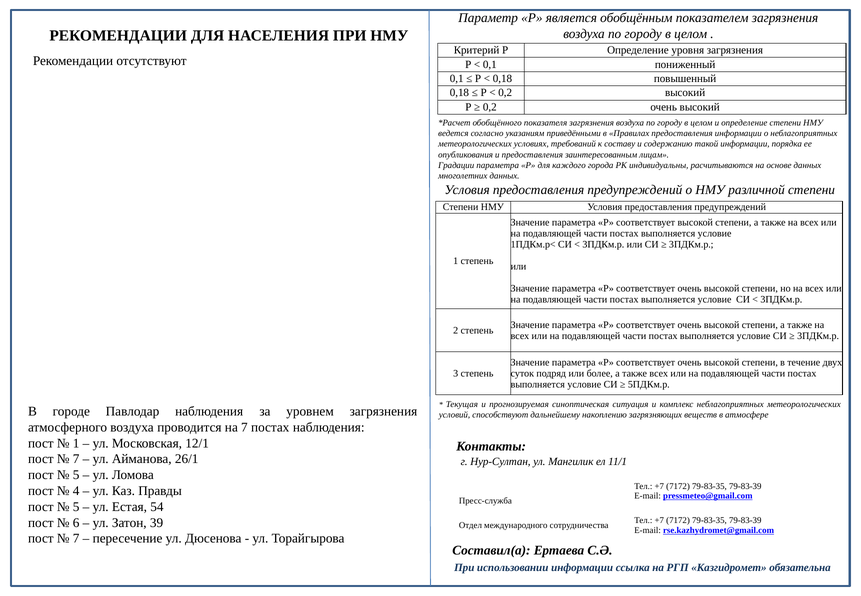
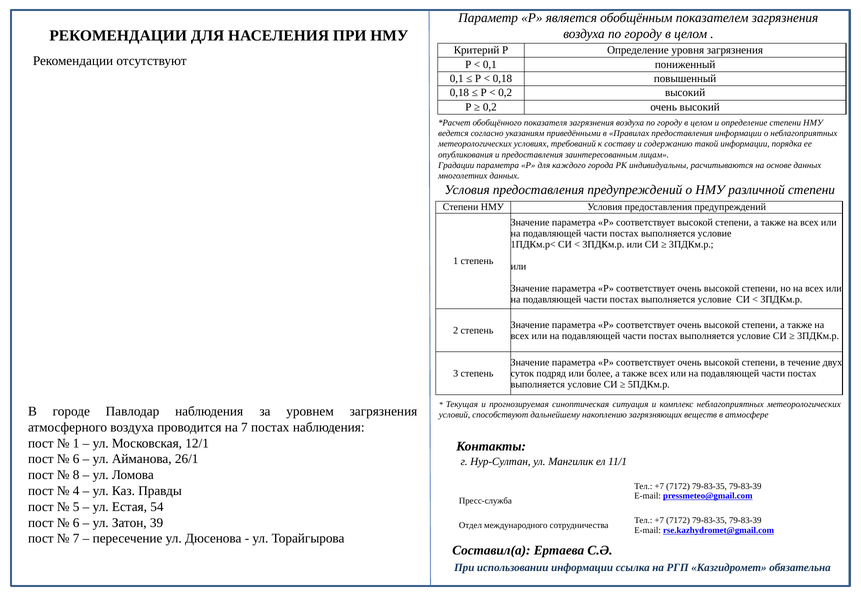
7: 7 -> 6 (76, 459)
5: 5 -> 8 (76, 475)
